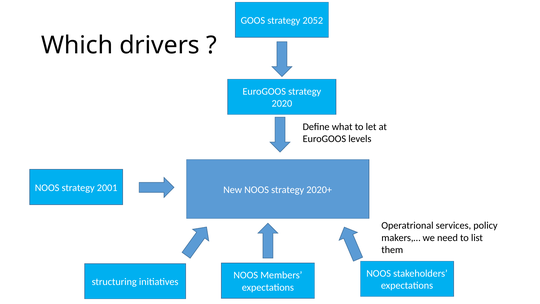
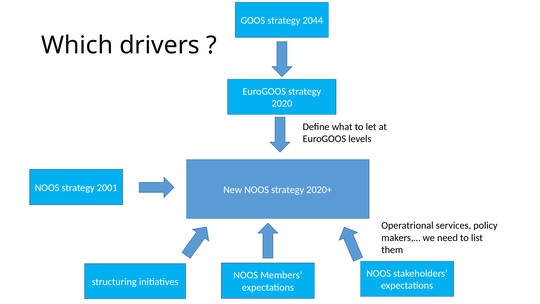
2052: 2052 -> 2044 (313, 20)
